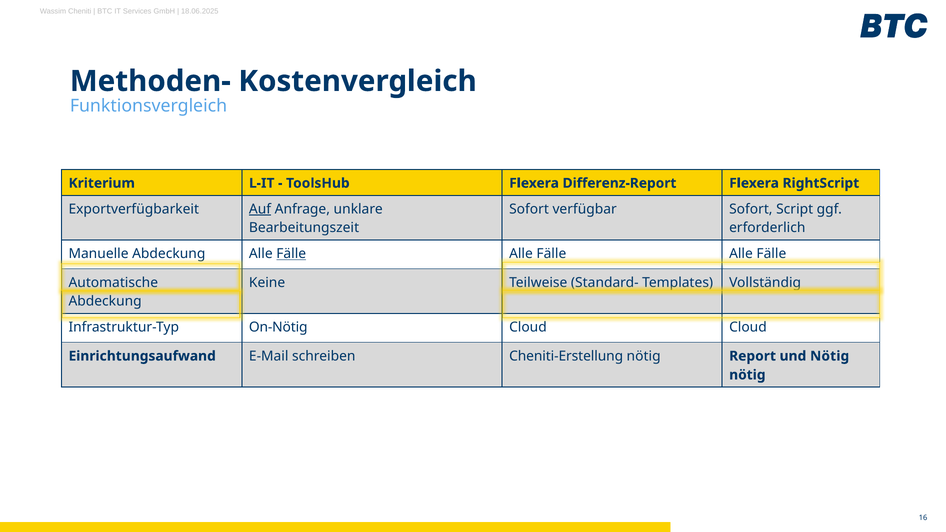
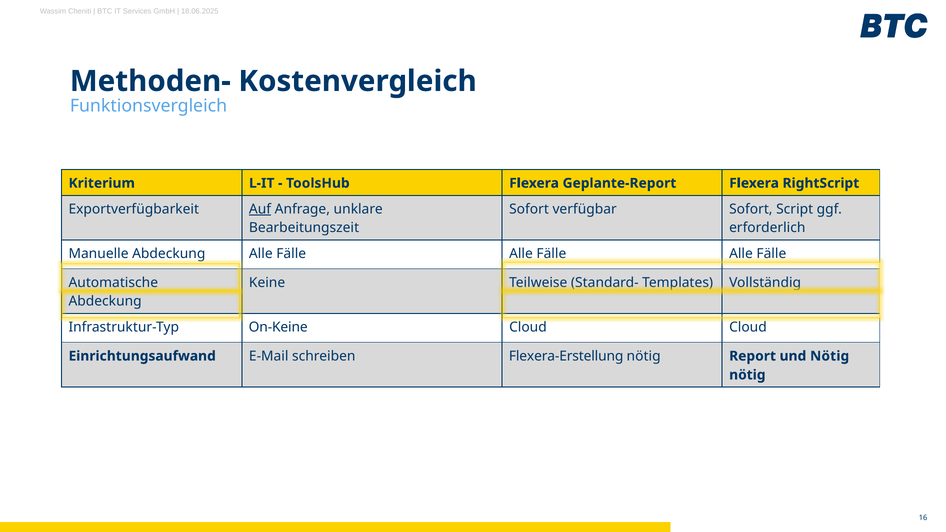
Differenz-Report: Differenz-Report -> Geplante-Report (619, 183)
Fälle underline: present -> none (291, 254)
On-Nötig: On-Nötig -> On-Keine (278, 327)
Cheniti-Erstellung: Cheniti-Erstellung -> Flexera-Erstellung (566, 356)
